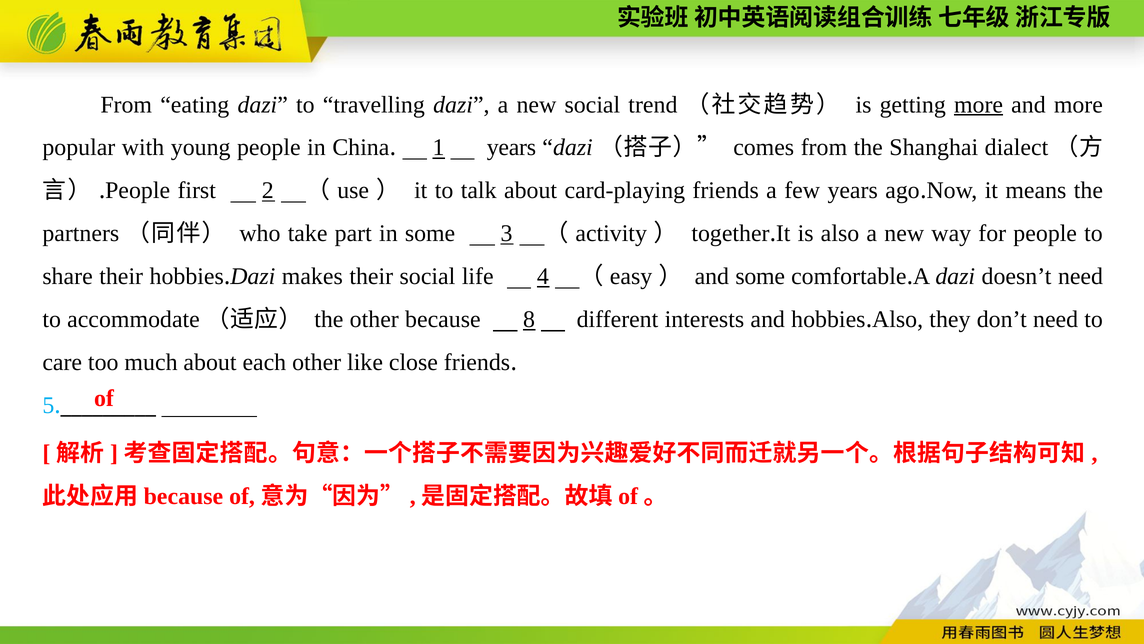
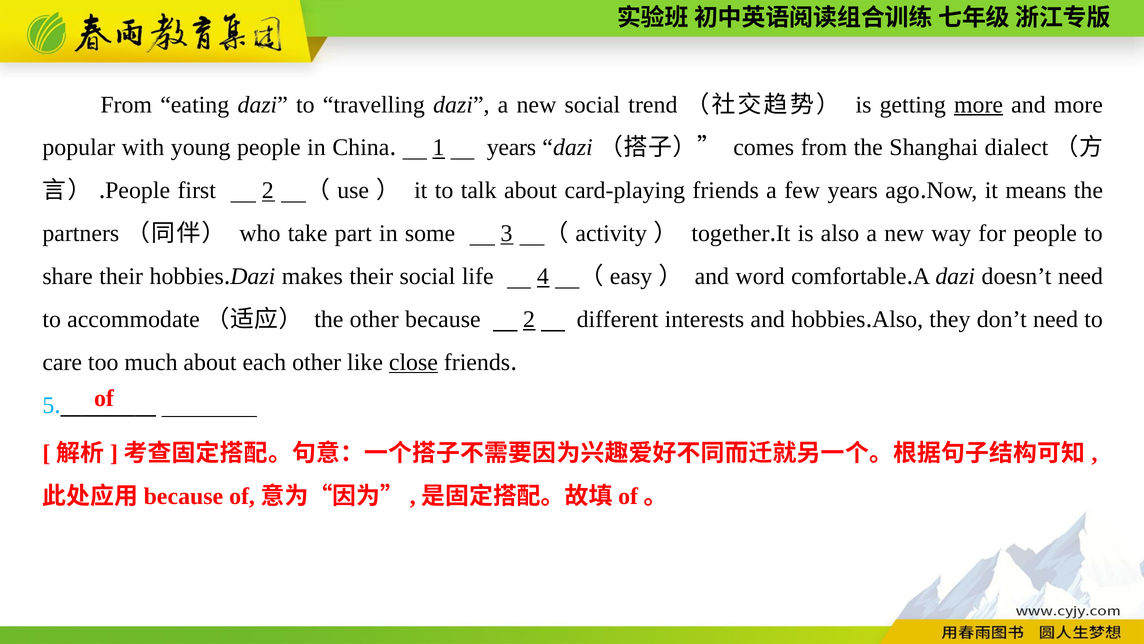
and some: some -> word (760, 276)
because 8: 8 -> 2 (529, 319)
close underline: none -> present (413, 362)
